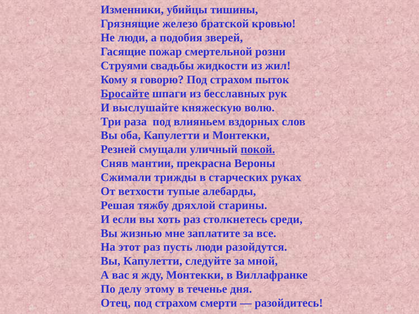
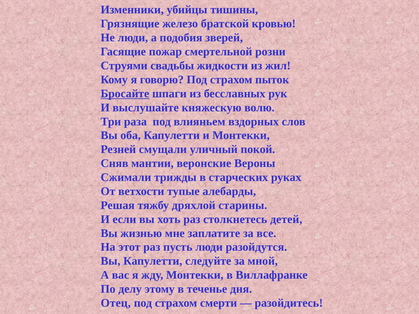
покой underline: present -> none (258, 150)
прекрасна: прекрасна -> веронские (204, 164)
среди: среди -> детей (286, 219)
